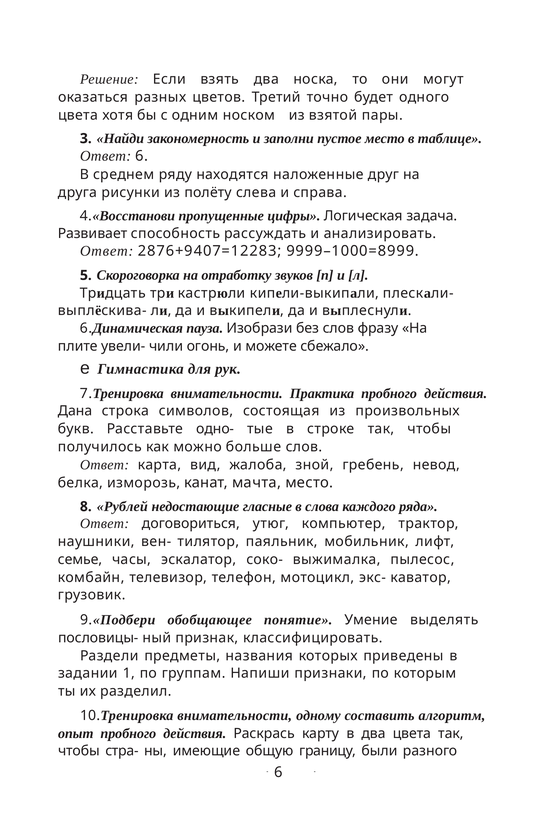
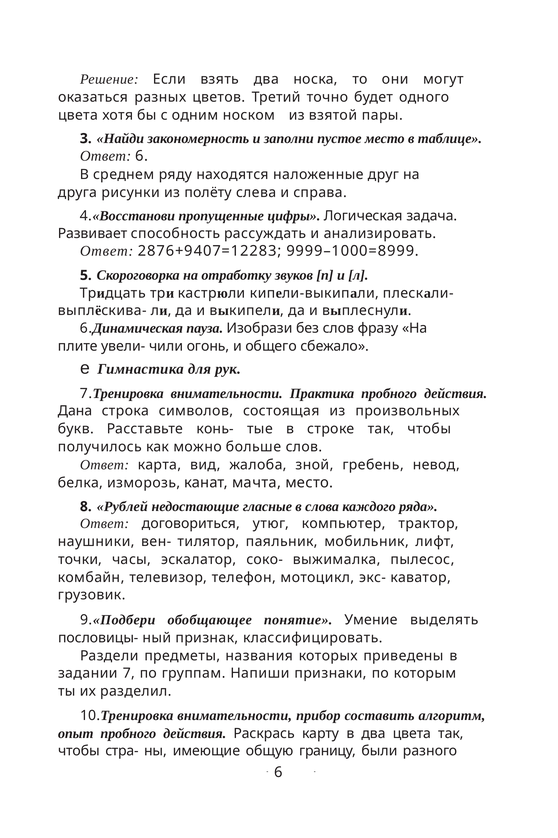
можете: можете -> общего (271, 346)
одно-: одно- -> конь- (215, 429)
семье: семье -> точки (80, 560)
1: 1 -> 7 (129, 674)
одному: одному -> прибор (318, 716)
